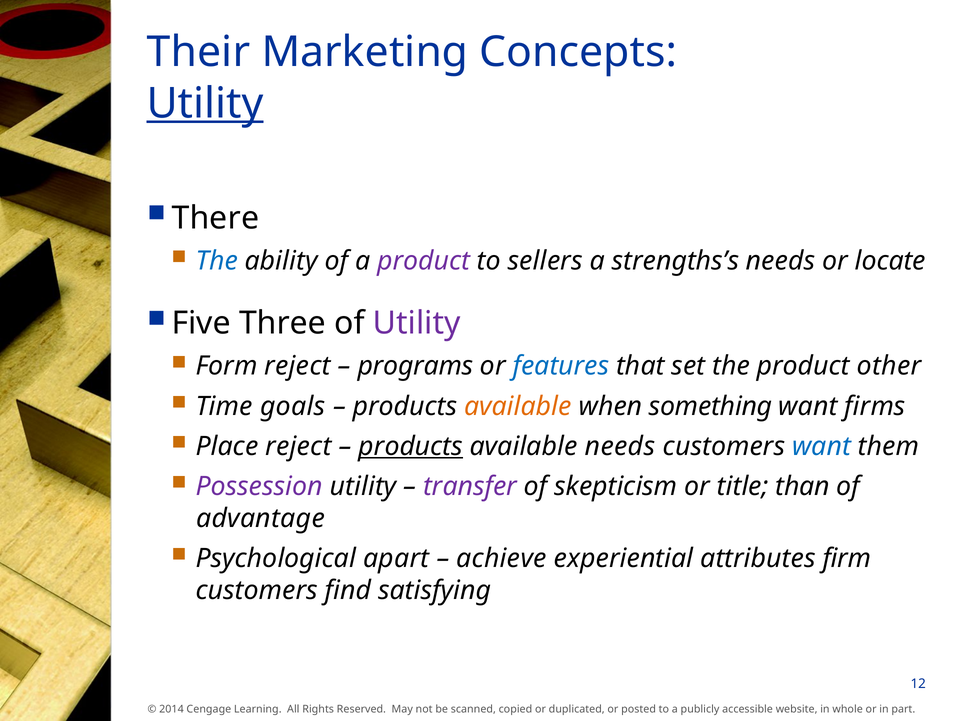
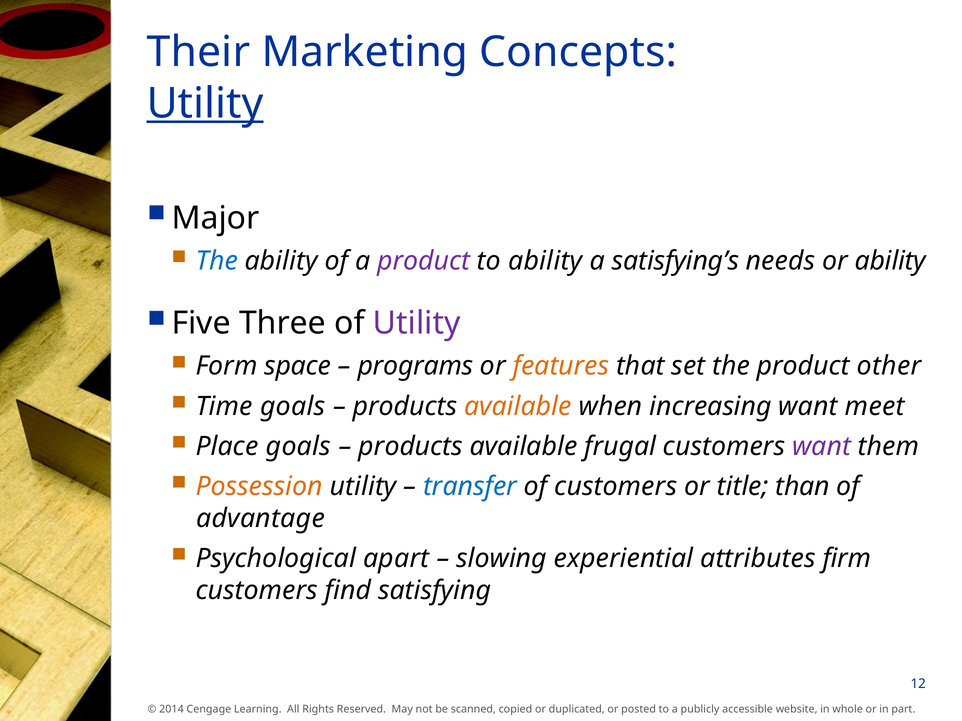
There: There -> Major (215, 218)
to sellers: sellers -> ability (545, 261)
strengths’s: strengths’s -> satisfying’s (676, 261)
or locate: locate -> ability (890, 261)
Form reject: reject -> space (298, 366)
features colour: blue -> orange (561, 366)
something: something -> increasing (711, 407)
firms: firms -> meet (875, 407)
Place reject: reject -> goals (298, 447)
products underline: present -> none (411, 447)
available needs: needs -> frugal (620, 447)
want colour: blue -> purple (822, 447)
Possession colour: purple -> orange (259, 487)
transfer colour: purple -> blue (470, 487)
of skepticism: skepticism -> customers (616, 487)
achieve: achieve -> slowing (502, 559)
